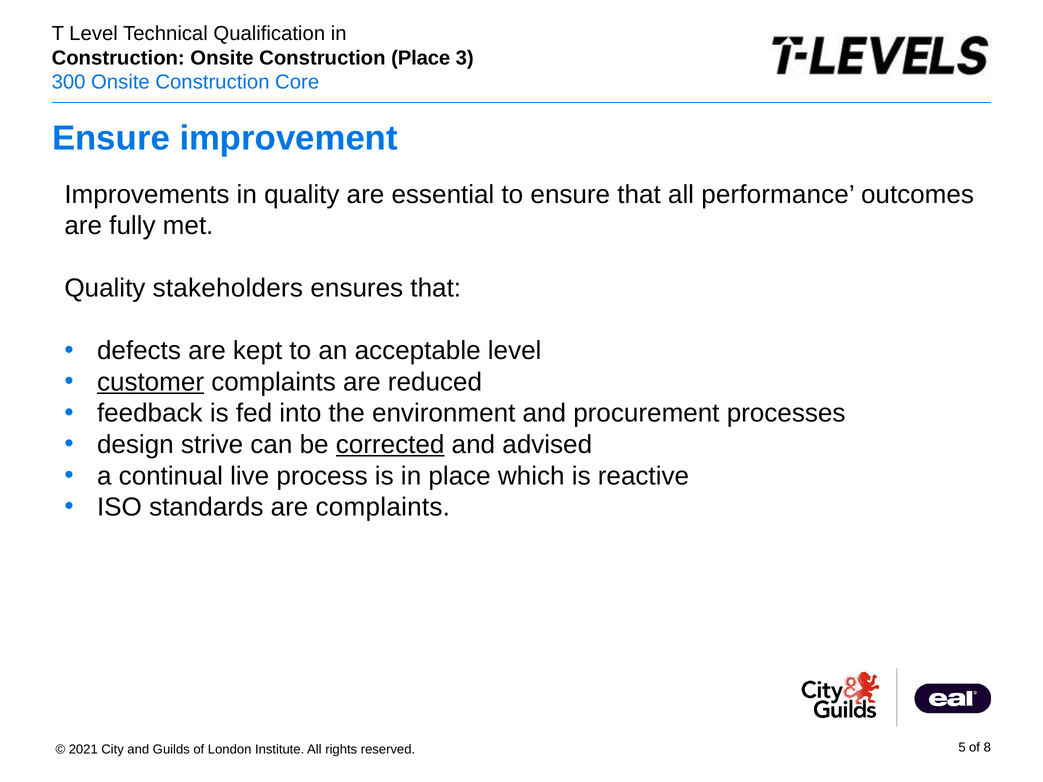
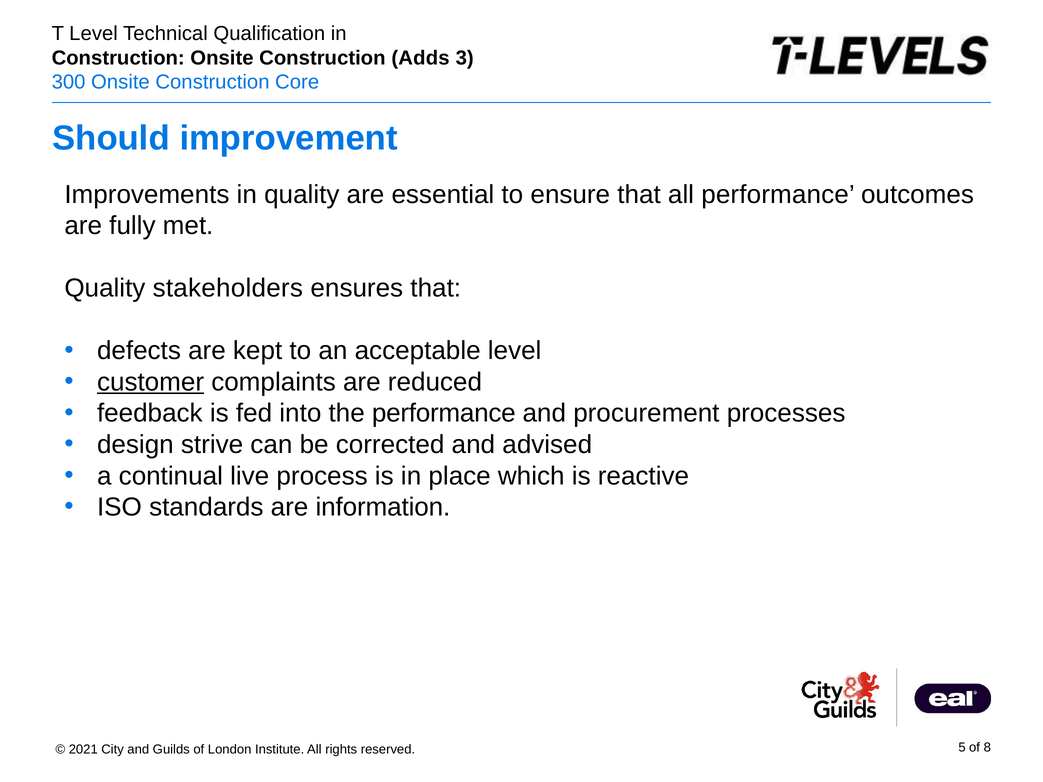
Place: Place -> Adds (421, 58)
Ensure: Ensure -> Should (111, 138)
the environment: environment -> performance (444, 414)
corrected underline: present -> none (390, 445)
are complaints: complaints -> information (383, 507)
